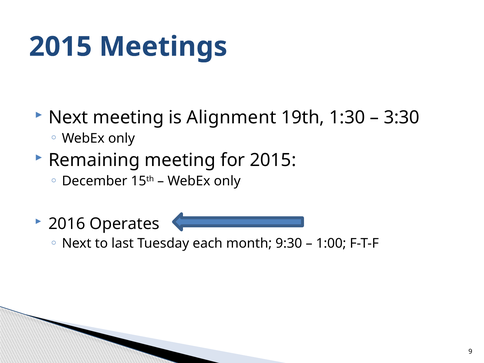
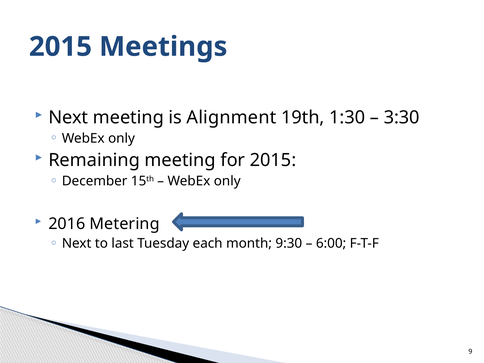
Operates: Operates -> Metering (125, 224)
1:00: 1:00 -> 6:00 (331, 244)
